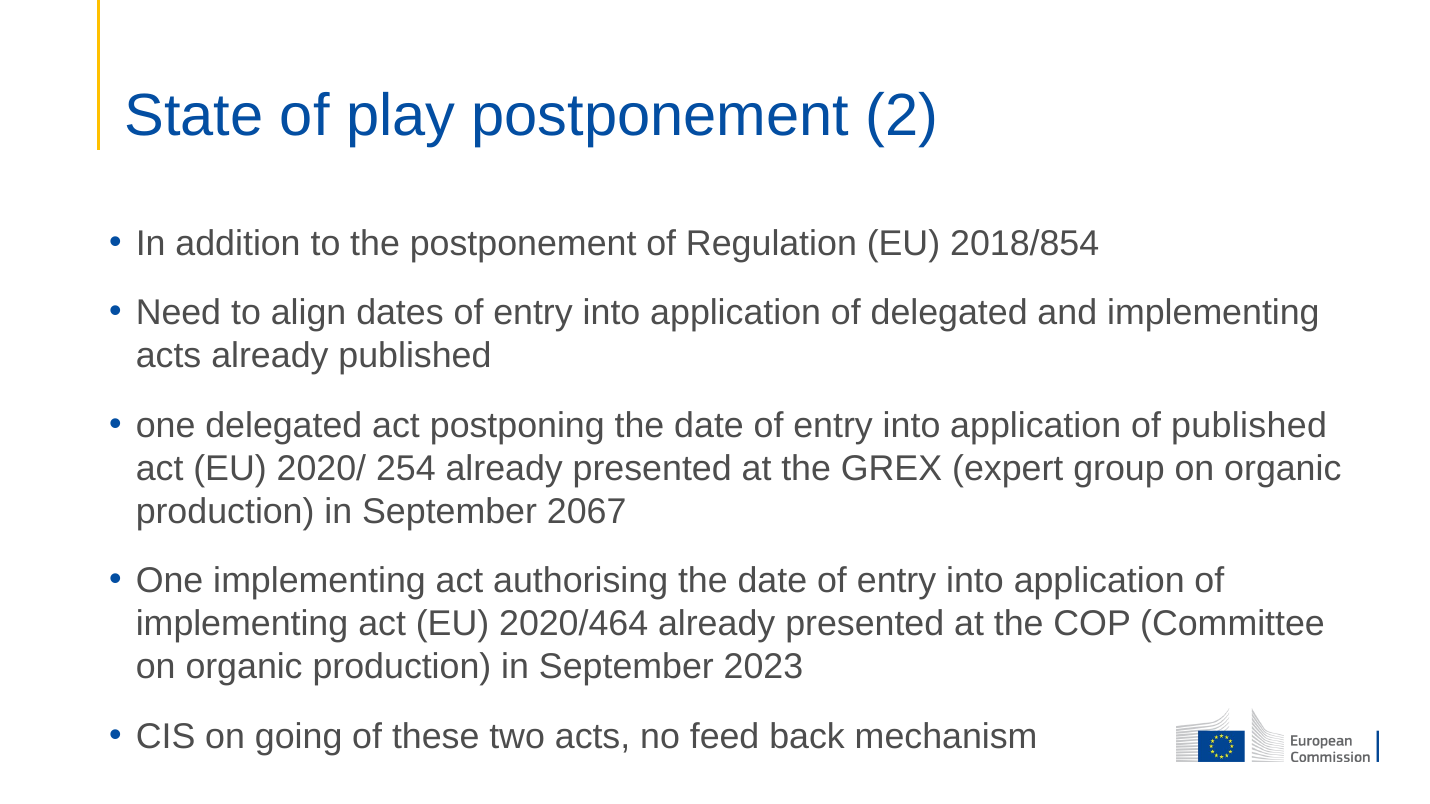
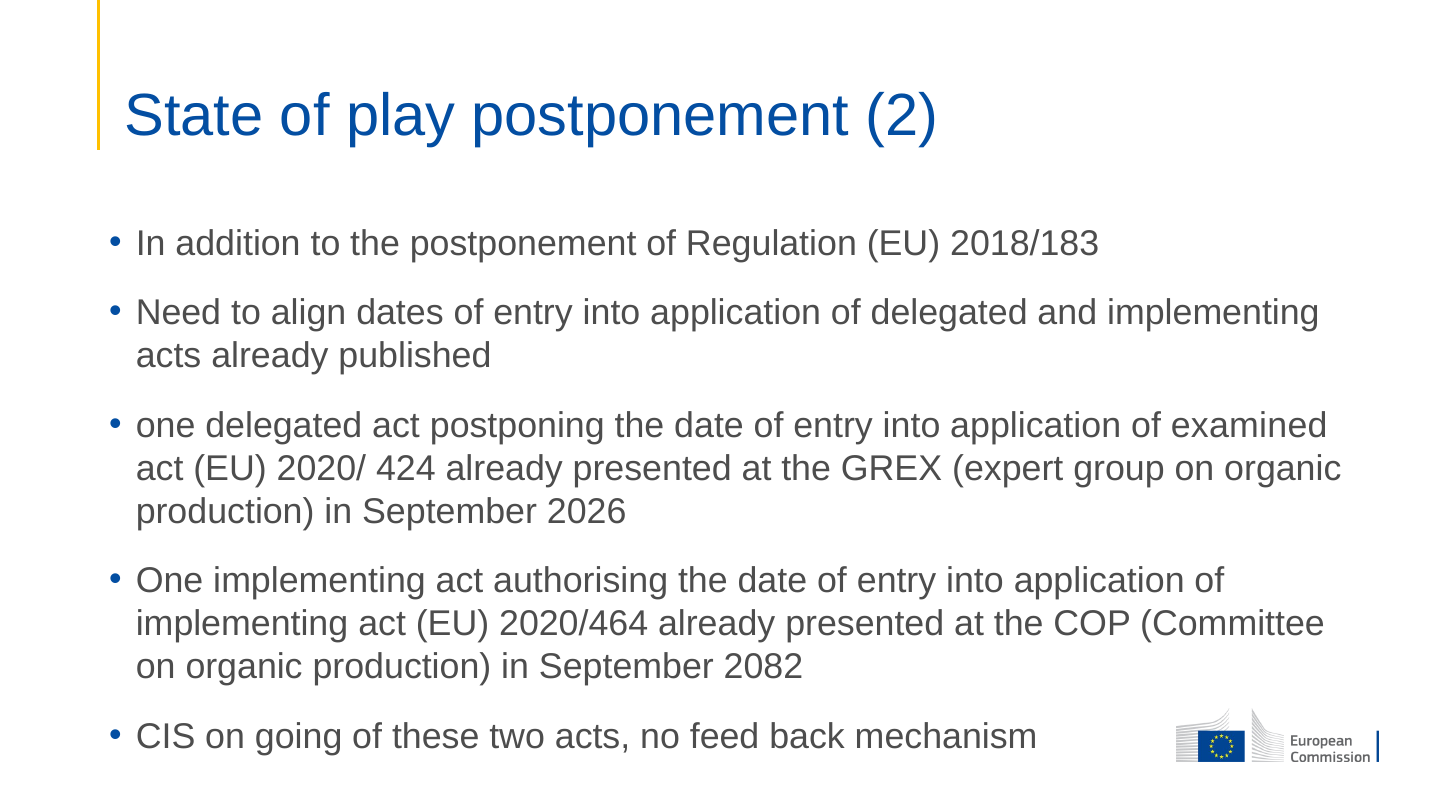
2018/854: 2018/854 -> 2018/183 (1025, 243)
of published: published -> examined (1249, 426)
254: 254 -> 424 (406, 469)
2067: 2067 -> 2026 (587, 512)
2023: 2023 -> 2082 (763, 667)
